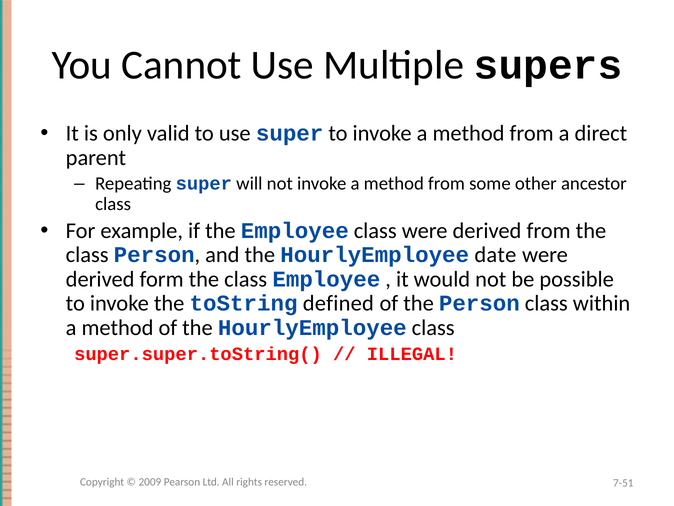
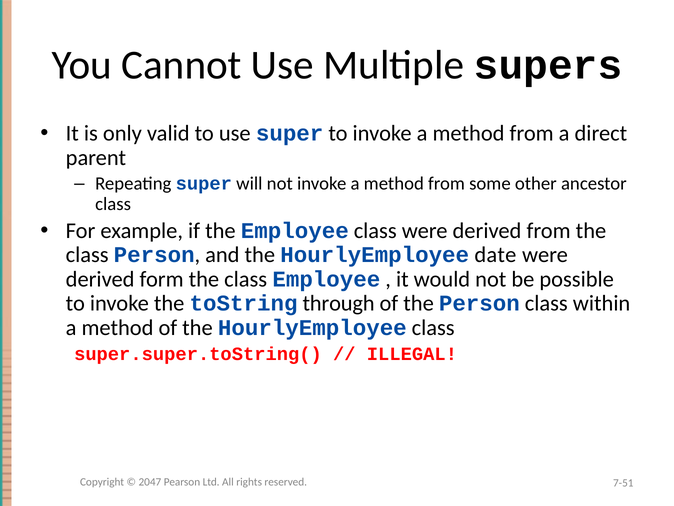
defined: defined -> through (339, 303)
2009: 2009 -> 2047 (150, 482)
